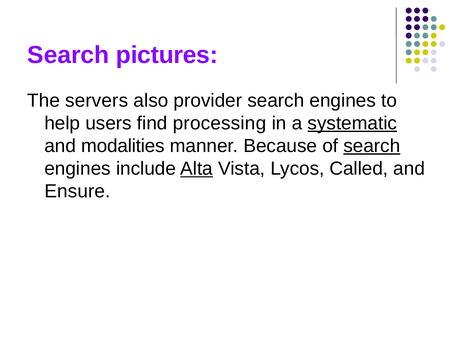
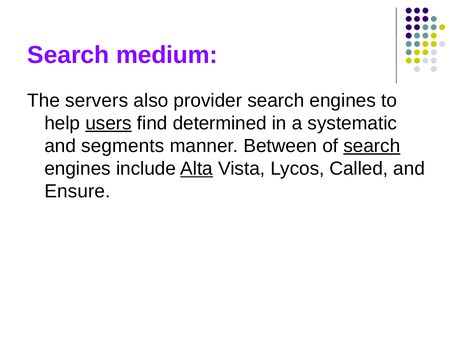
pictures: pictures -> medium (167, 55)
users underline: none -> present (109, 123)
processing: processing -> determined (220, 123)
systematic underline: present -> none (352, 123)
modalities: modalities -> segments (123, 146)
Because: Because -> Between (280, 146)
